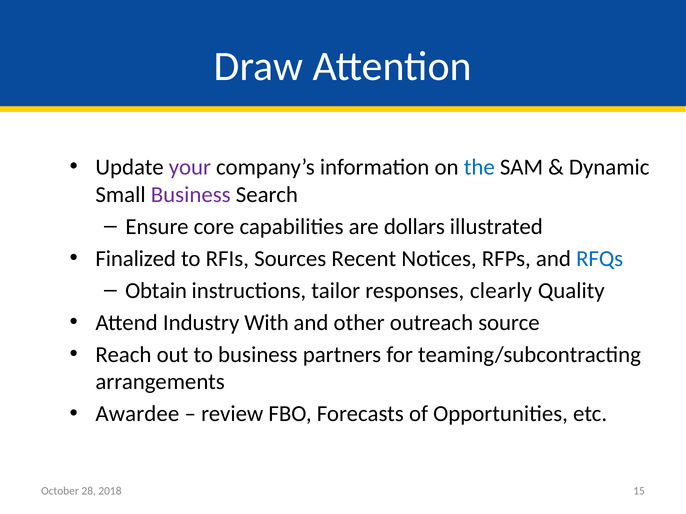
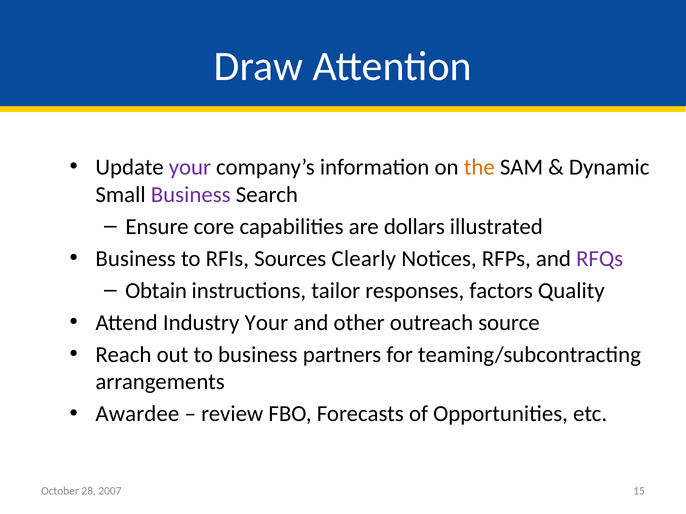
the colour: blue -> orange (479, 167)
Finalized: Finalized -> Business (136, 259)
Recent: Recent -> Clearly (364, 259)
RFQs colour: blue -> purple (600, 259)
clearly: clearly -> factors (501, 291)
Industry With: With -> Your (266, 323)
2018: 2018 -> 2007 (110, 491)
